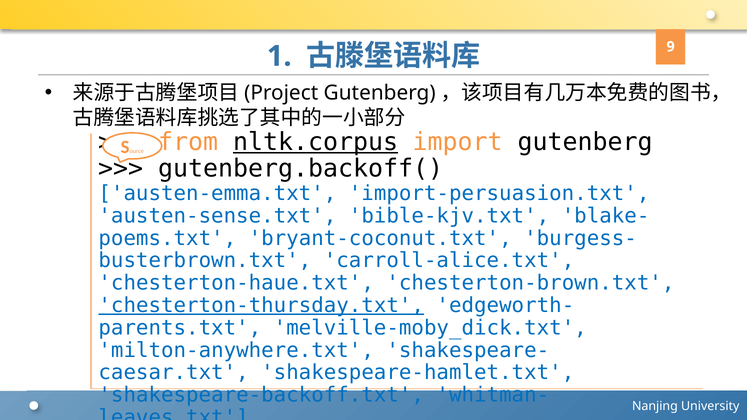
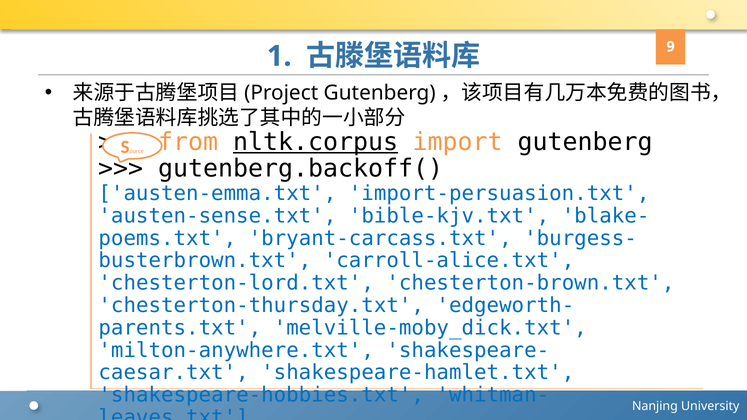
bryant-coconut.txt: bryant-coconut.txt -> bryant-carcass.txt (380, 238)
chesterton-haue.txt: chesterton-haue.txt -> chesterton-lord.txt (236, 283)
chesterton-thursday.txt underline: present -> none (261, 306)
shakespeare-backoff.txt: shakespeare-backoff.txt -> shakespeare-hobbies.txt (261, 395)
